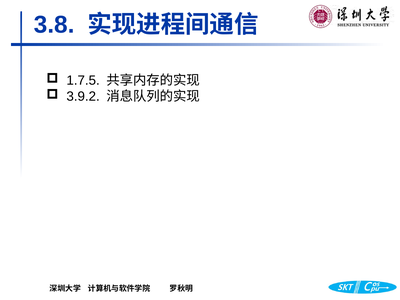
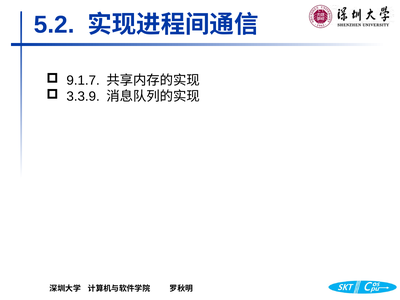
3.8: 3.8 -> 5.2 (54, 25)
1.7.5: 1.7.5 -> 9.1.7 (83, 81)
3.9.2: 3.9.2 -> 3.3.9 (83, 97)
